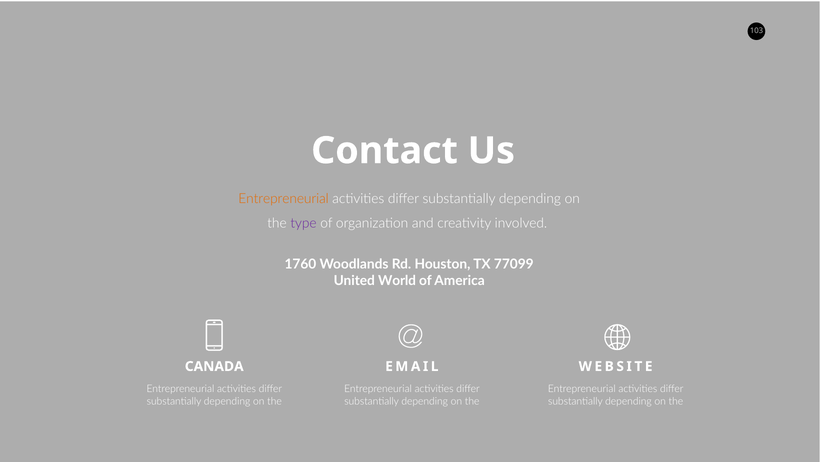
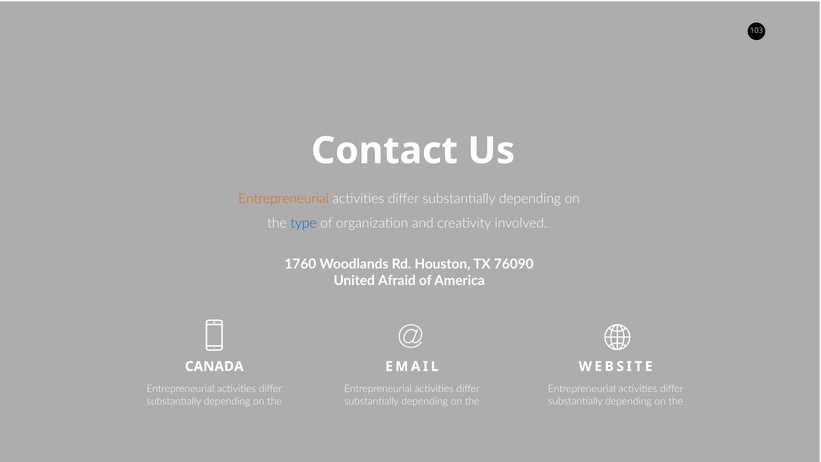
type colour: purple -> blue (304, 223)
77099: 77099 -> 76090 (514, 264)
World: World -> Afraid (397, 281)
